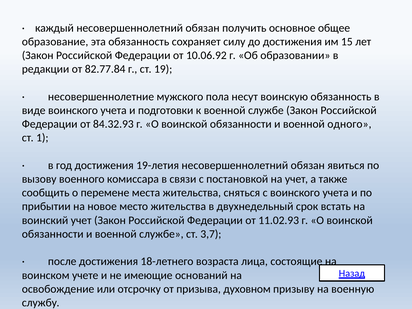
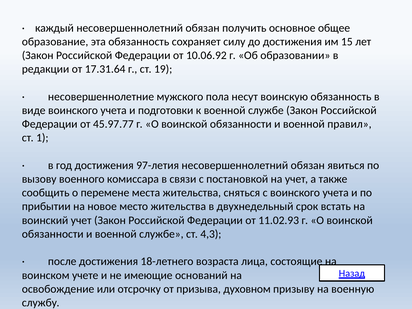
82.77.84: 82.77.84 -> 17.31.64 (105, 69)
84.32.93: 84.32.93 -> 45.97.77 (113, 124)
одного: одного -> правил (349, 124)
19-летия: 19-летия -> 97-летия (158, 165)
3,7: 3,7 -> 4,3 (211, 234)
